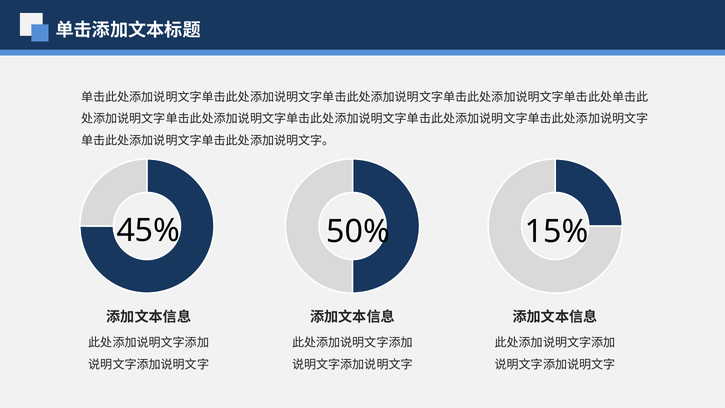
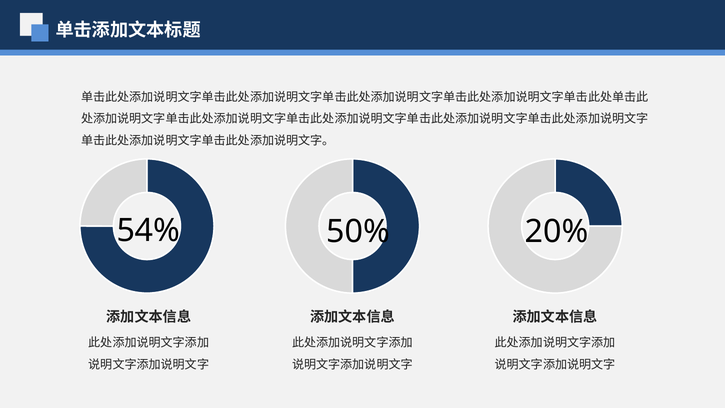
45%: 45% -> 54% (148, 231)
15%: 15% -> 20% (557, 231)
